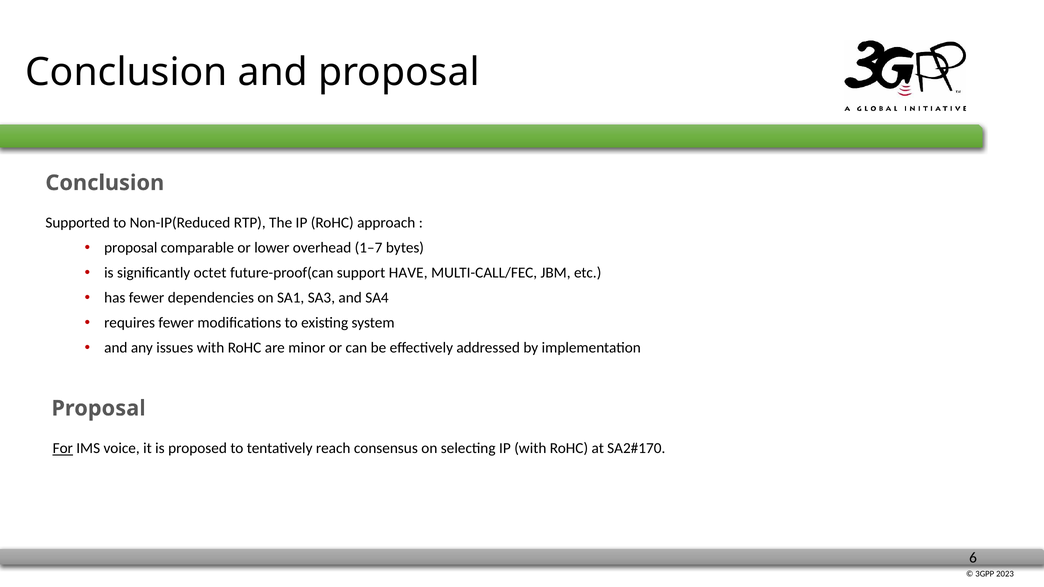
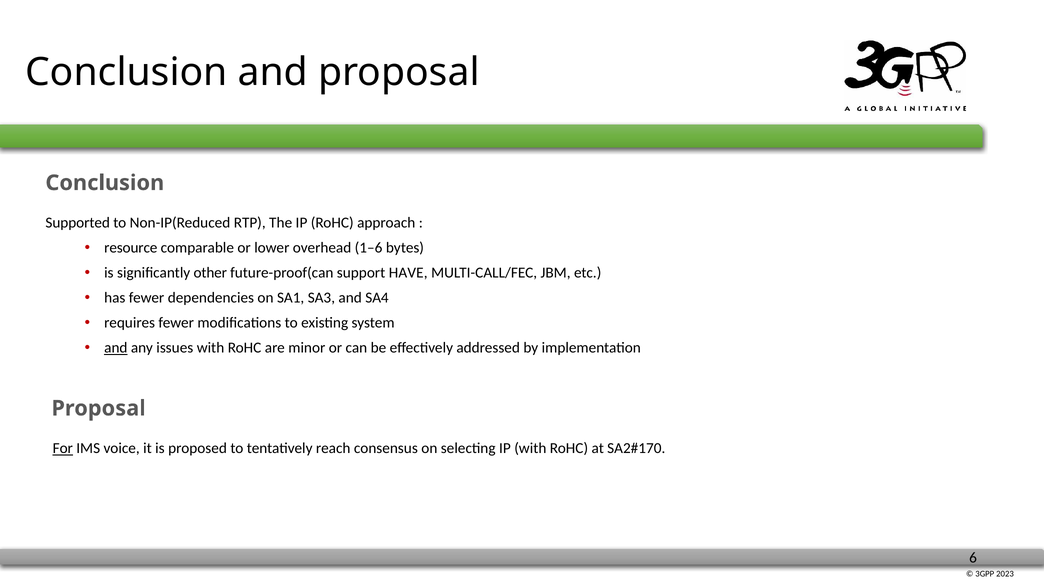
proposal: proposal -> resource (131, 248)
1–7: 1–7 -> 1–6 (369, 248)
octet: octet -> other (210, 273)
and underline: none -> present (116, 348)
